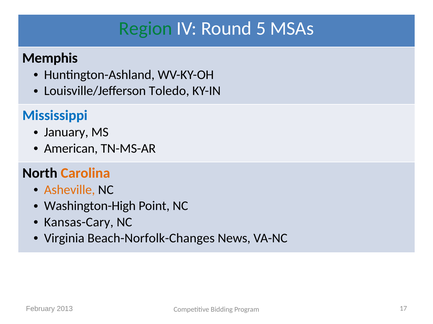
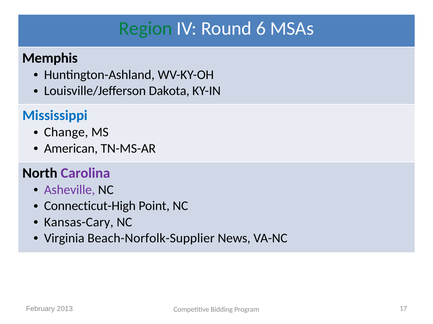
5: 5 -> 6 (261, 29)
Toledo: Toledo -> Dakota (169, 91)
January: January -> Change (66, 133)
Carolina colour: orange -> purple (85, 173)
Asheville colour: orange -> purple (70, 190)
Washington-High: Washington-High -> Connecticut-High (90, 206)
Beach-Norfolk-Changes: Beach-Norfolk-Changes -> Beach-Norfolk-Supplier (151, 239)
